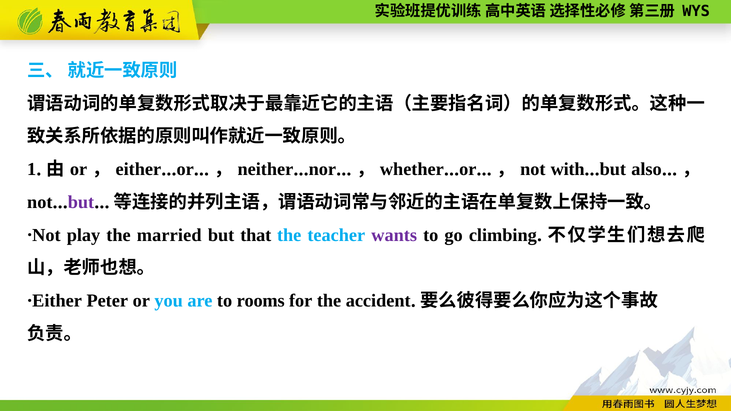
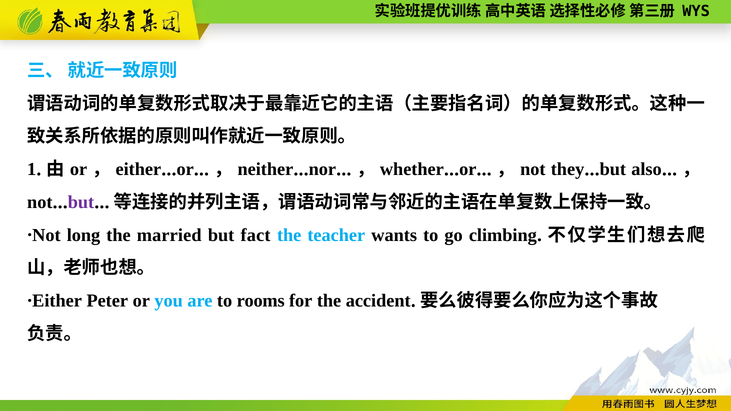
with: with -> they (568, 169)
play: play -> long (84, 235)
that: that -> fact (256, 235)
wants colour: purple -> black (394, 235)
